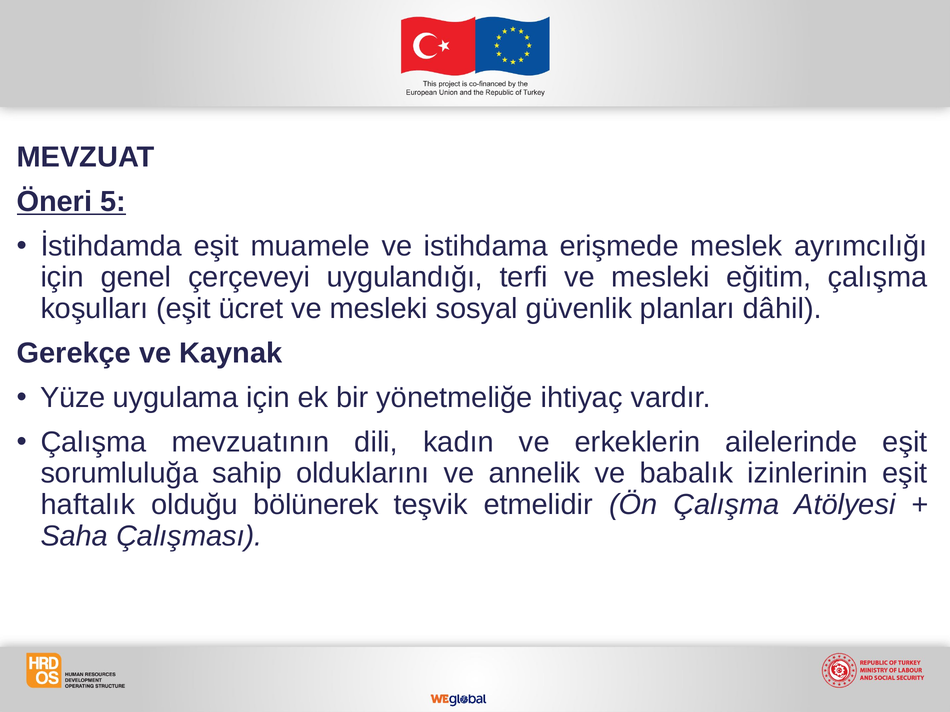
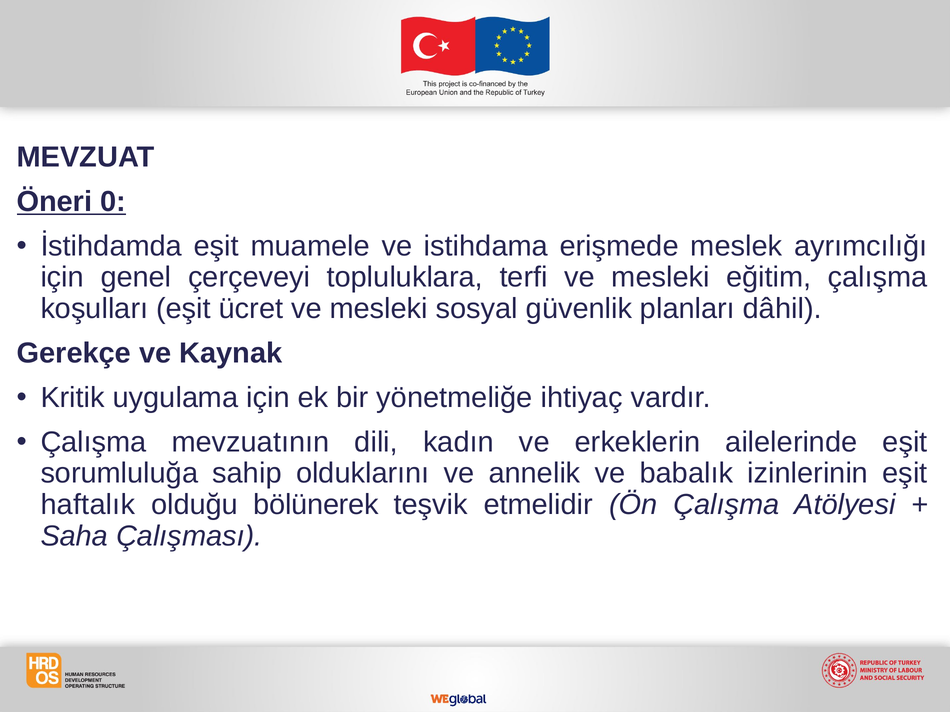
5: 5 -> 0 (113, 202)
uygulandığı: uygulandığı -> topluluklara (405, 278)
Yüze: Yüze -> Kritik (73, 398)
